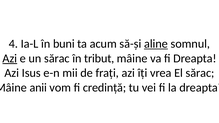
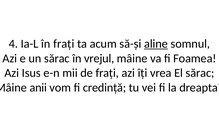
în buni: buni -> frați (64, 44)
Azi underline: present -> none (10, 58)
tribut: tribut -> vrejul (99, 58)
fi Dreapta: Dreapta -> Foamea (195, 58)
